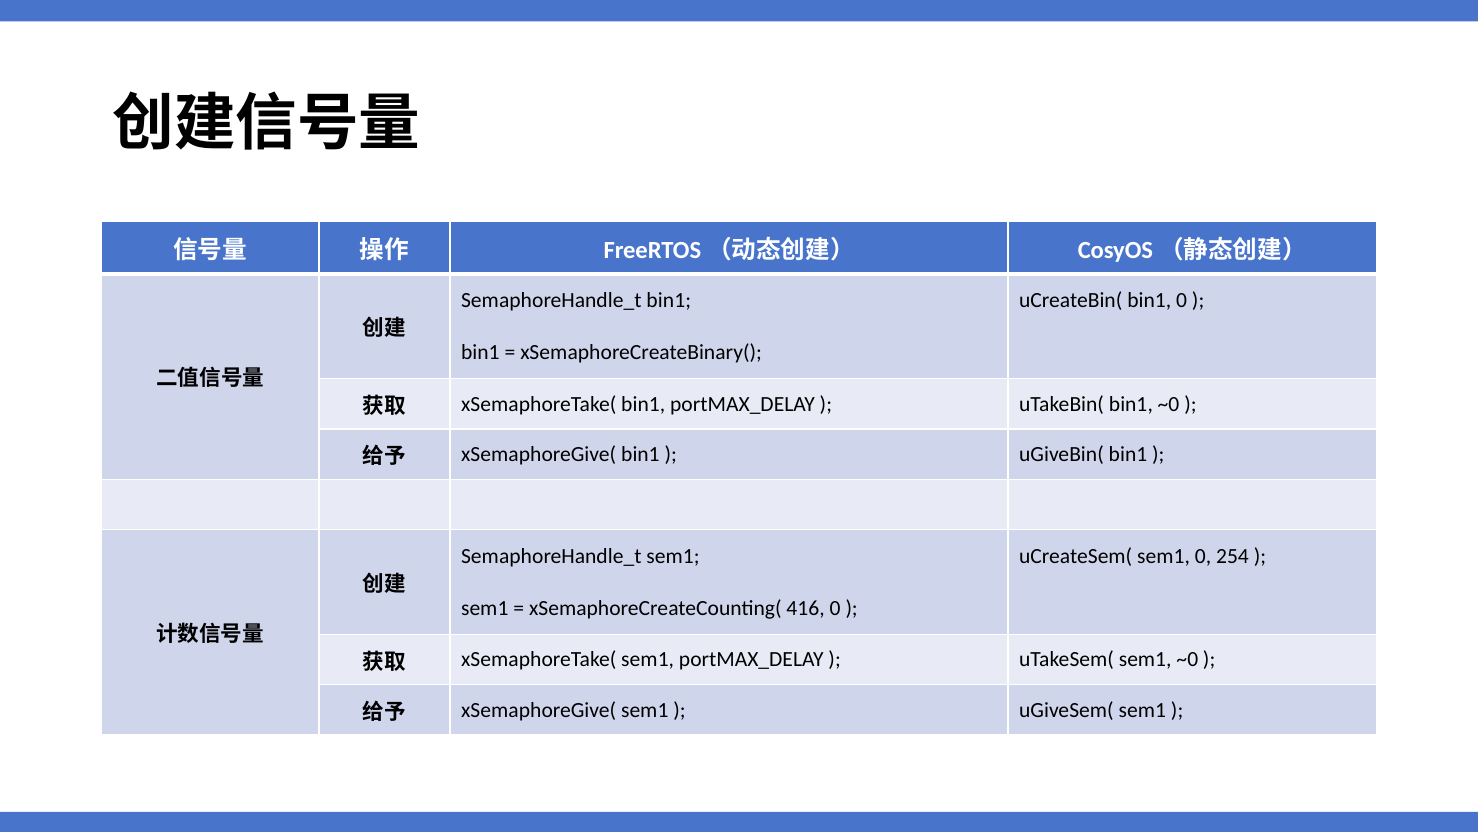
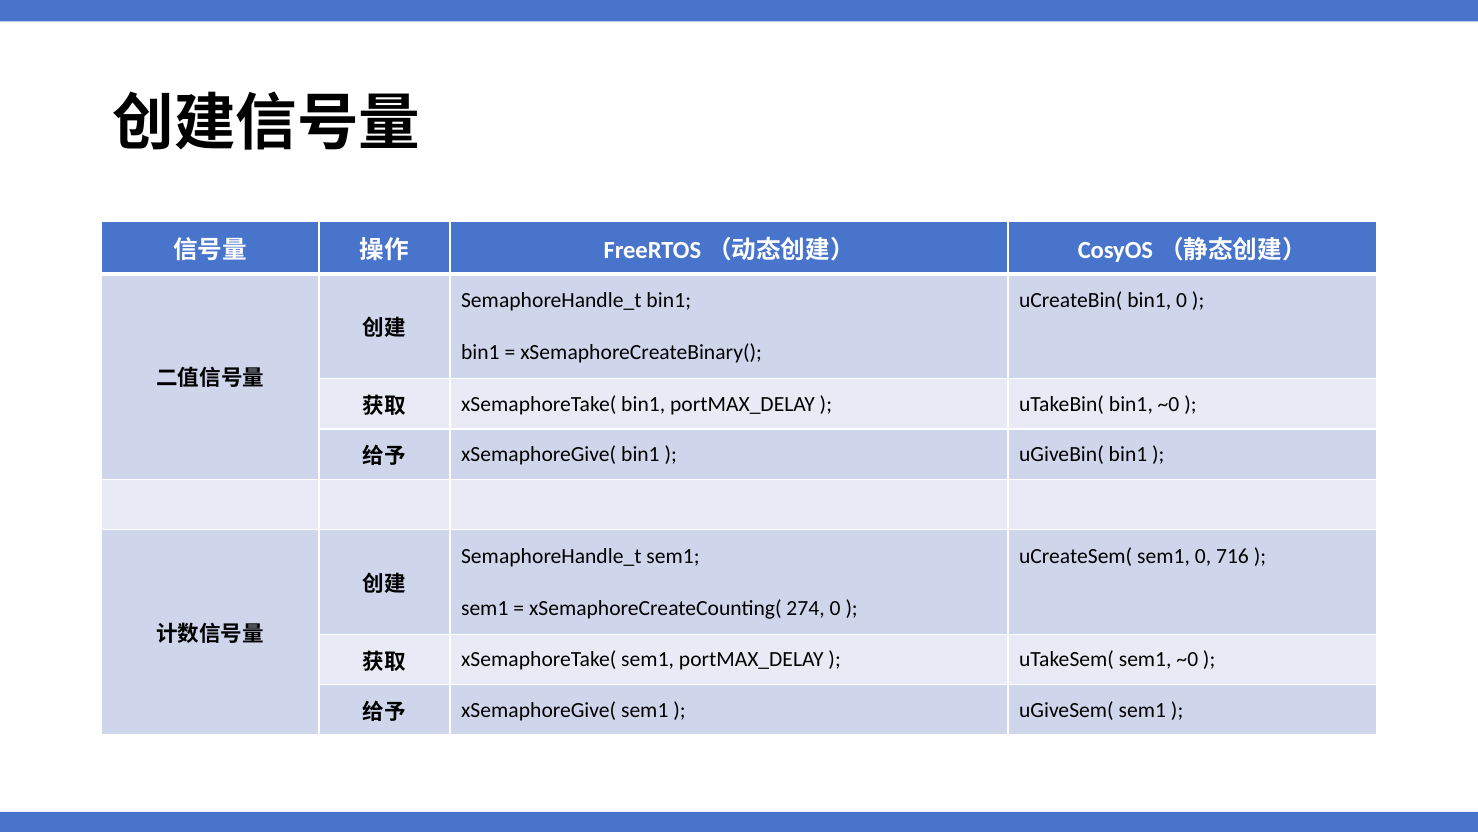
254: 254 -> 716 (1232, 556)
416: 416 -> 274 (806, 608)
